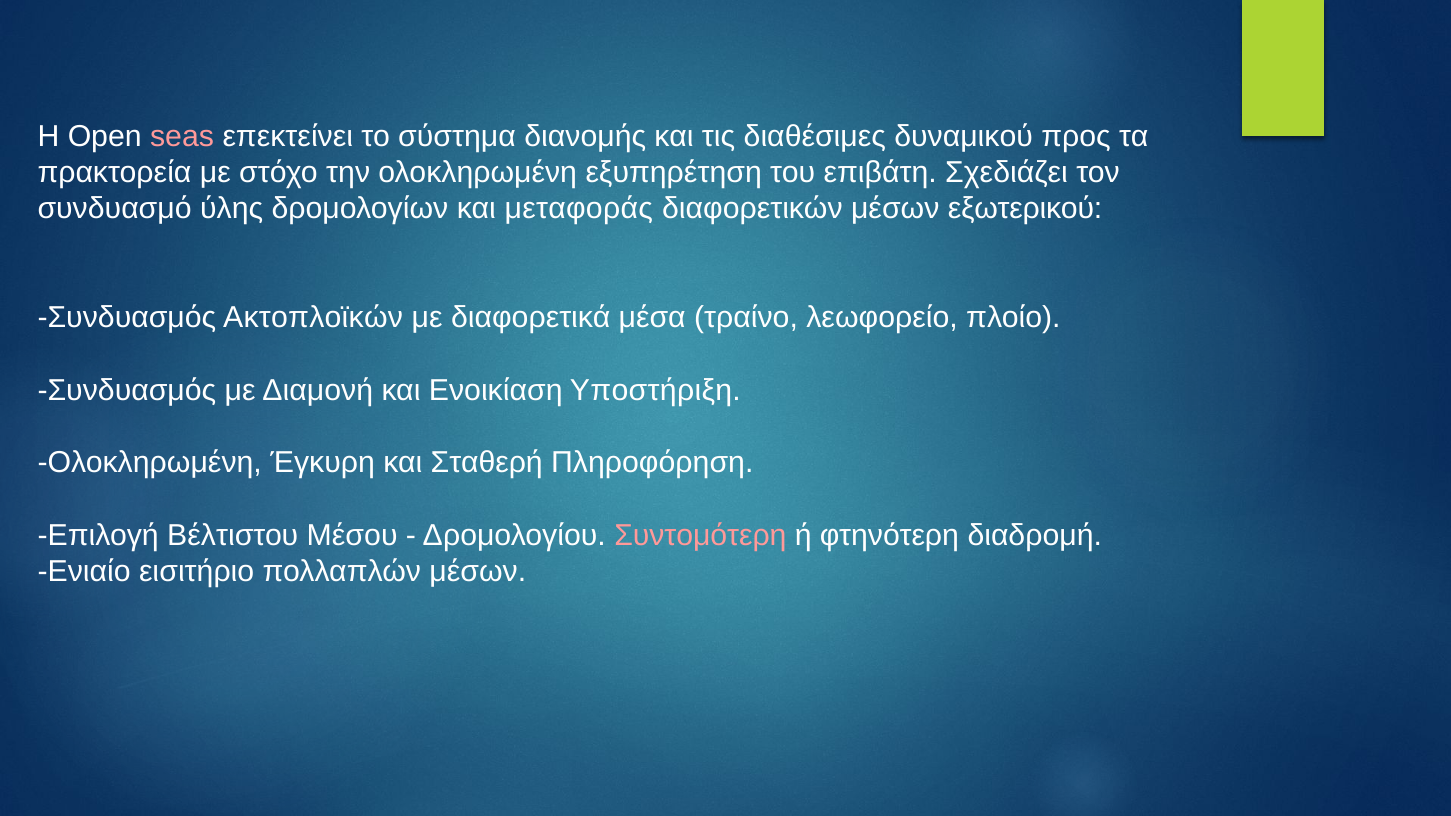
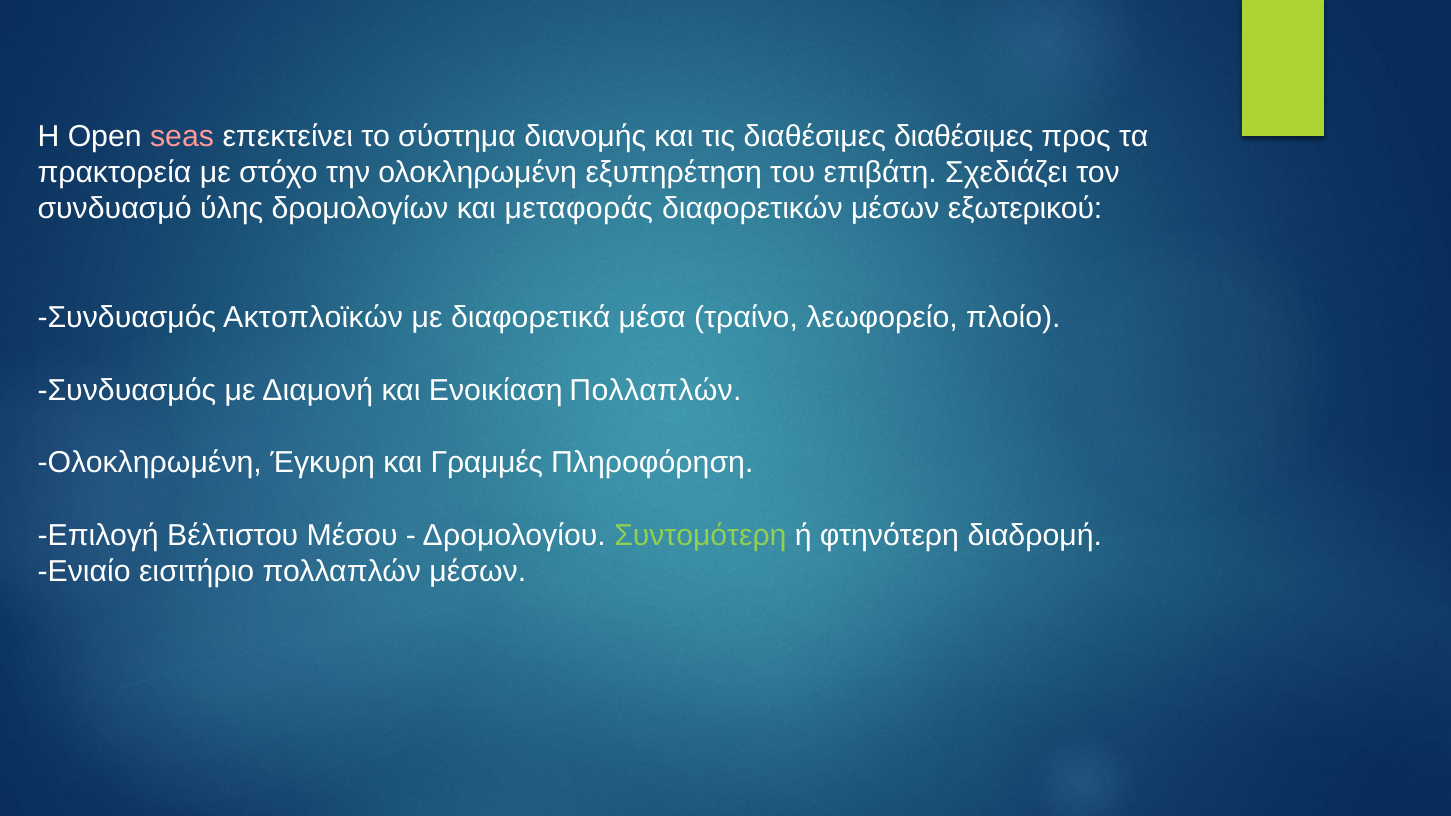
διαθέσιμες δυναμικού: δυναμικού -> διαθέσιμες (964, 136)
Ενοικίαση Υποστήριξη: Υποστήριξη -> Πολλαπλών (655, 390)
Σταθερή: Σταθερή -> Γραμμές (487, 463)
Συντομότερη colour: pink -> light green (700, 535)
